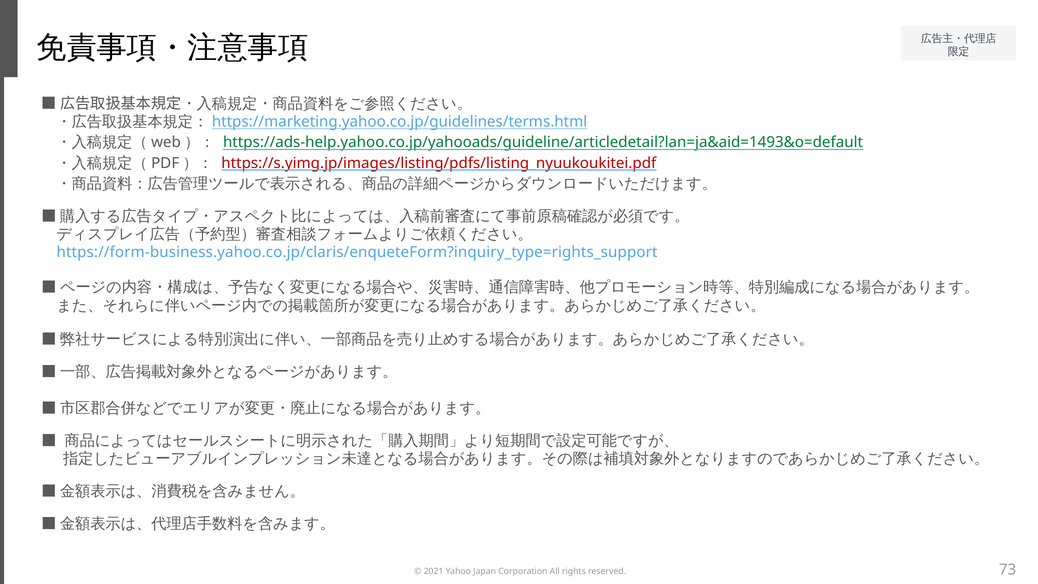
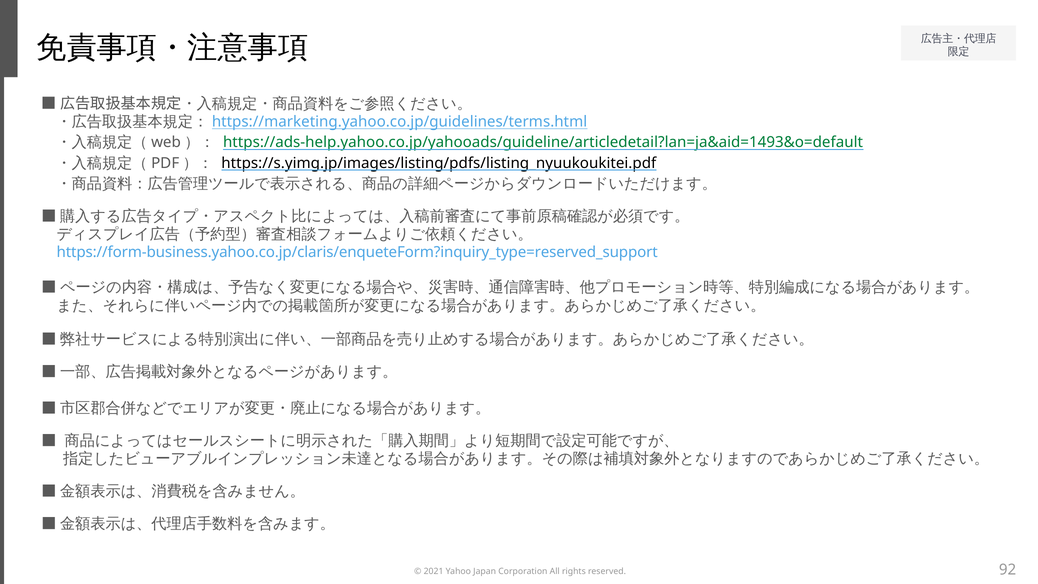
https://s.yimg.jp/images/listing/pdfs/listing_nyuukoukitei.pdf colour: red -> black (439, 163)
https://form-business.yahoo.co.jp/claris/enqueteForm?inquiry_type=rights_support: https://form-business.yahoo.co.jp/claris/enqueteForm?inquiry_type=rights_support -> https://form-business.yahoo.co.jp/claris/enqueteForm?inquiry_type=reserved_support (357, 252)
73: 73 -> 92 (1008, 570)
